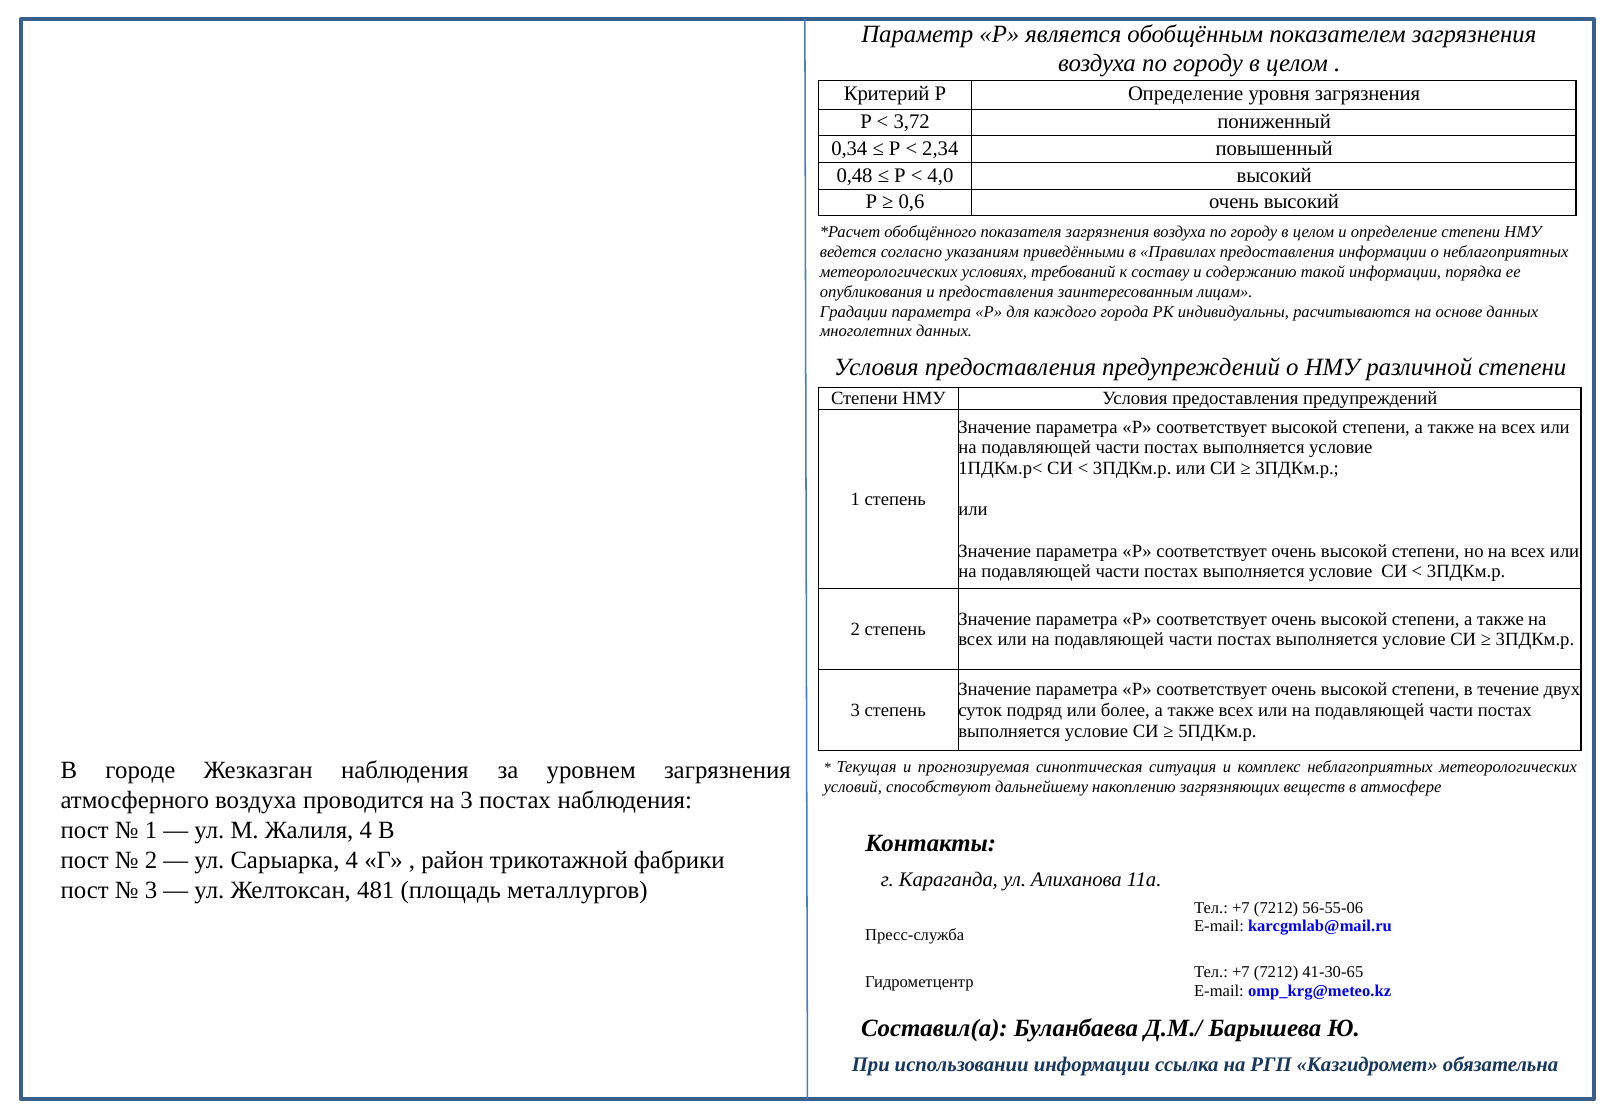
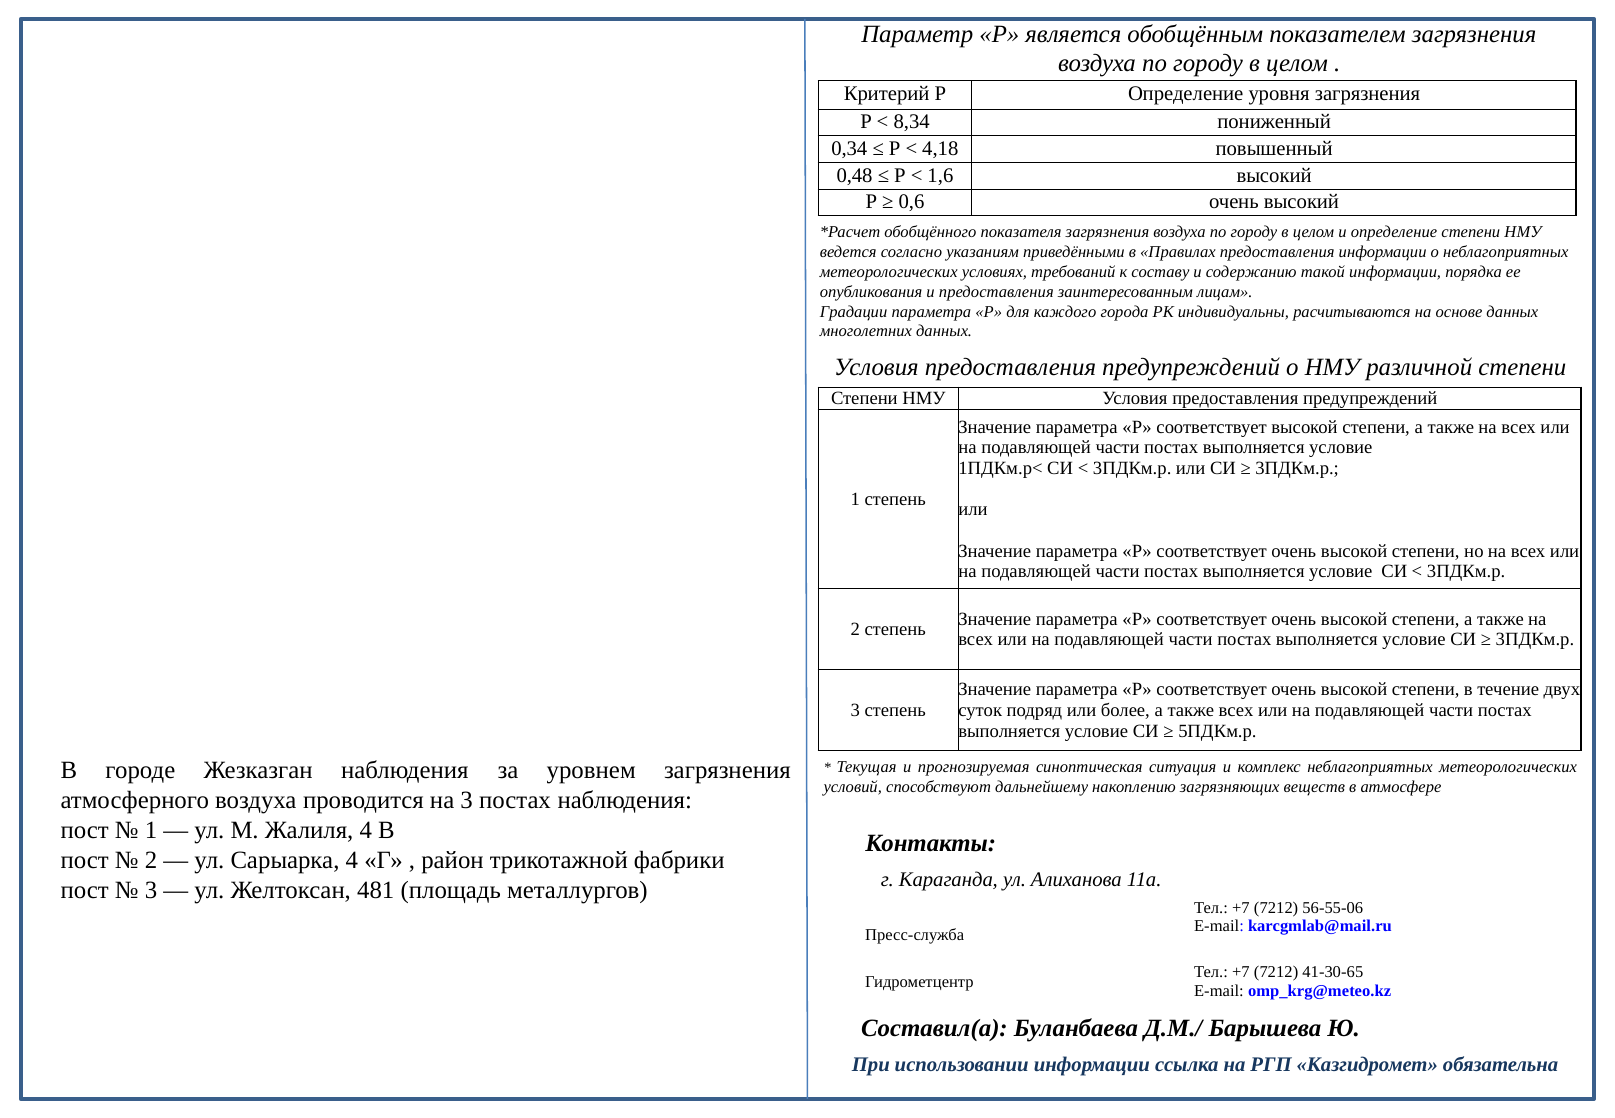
3,72: 3,72 -> 8,34 (912, 122)
2,34: 2,34 -> 4,18 (940, 149)
4,0: 4,0 -> 1,6 (940, 175)
